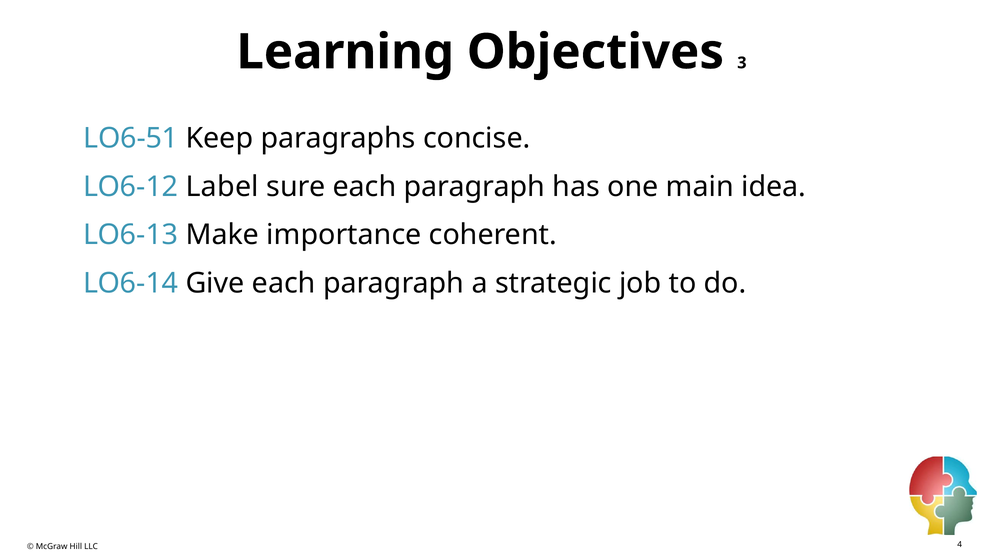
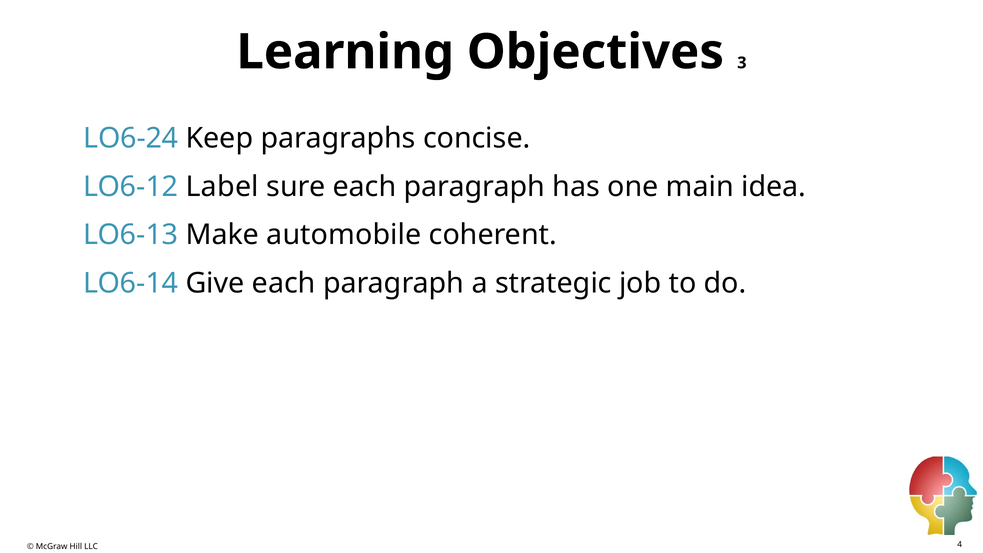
LO6-51: LO6-51 -> LO6-24 (131, 138)
importance: importance -> automobile (344, 235)
